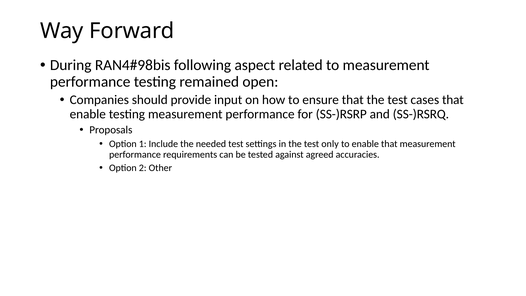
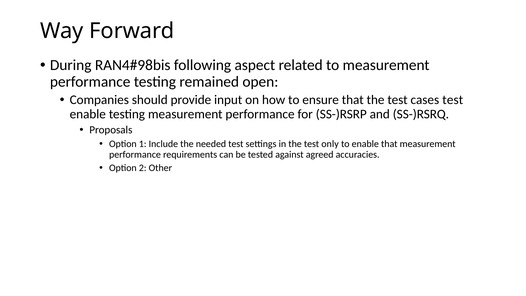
cases that: that -> test (453, 100)
